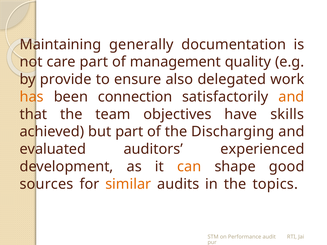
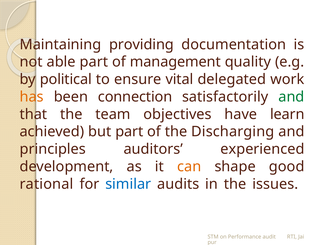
generally: generally -> providing (141, 45)
care: care -> able (61, 62)
provide: provide -> political (66, 79)
also: also -> vital (179, 79)
and colour: orange -> green (291, 97)
skills: skills -> learn (287, 114)
evaluated: evaluated -> principles (53, 149)
sources: sources -> rational (46, 184)
similar colour: orange -> blue (128, 184)
topics: topics -> issues (275, 184)
